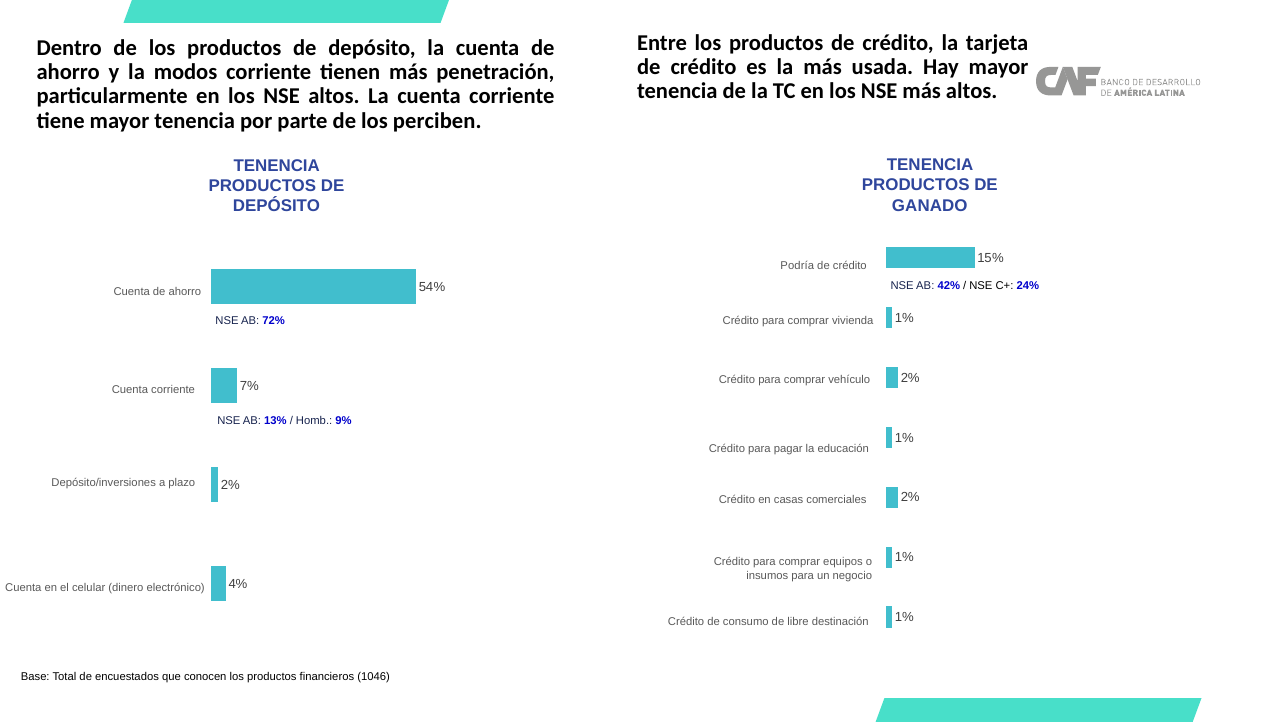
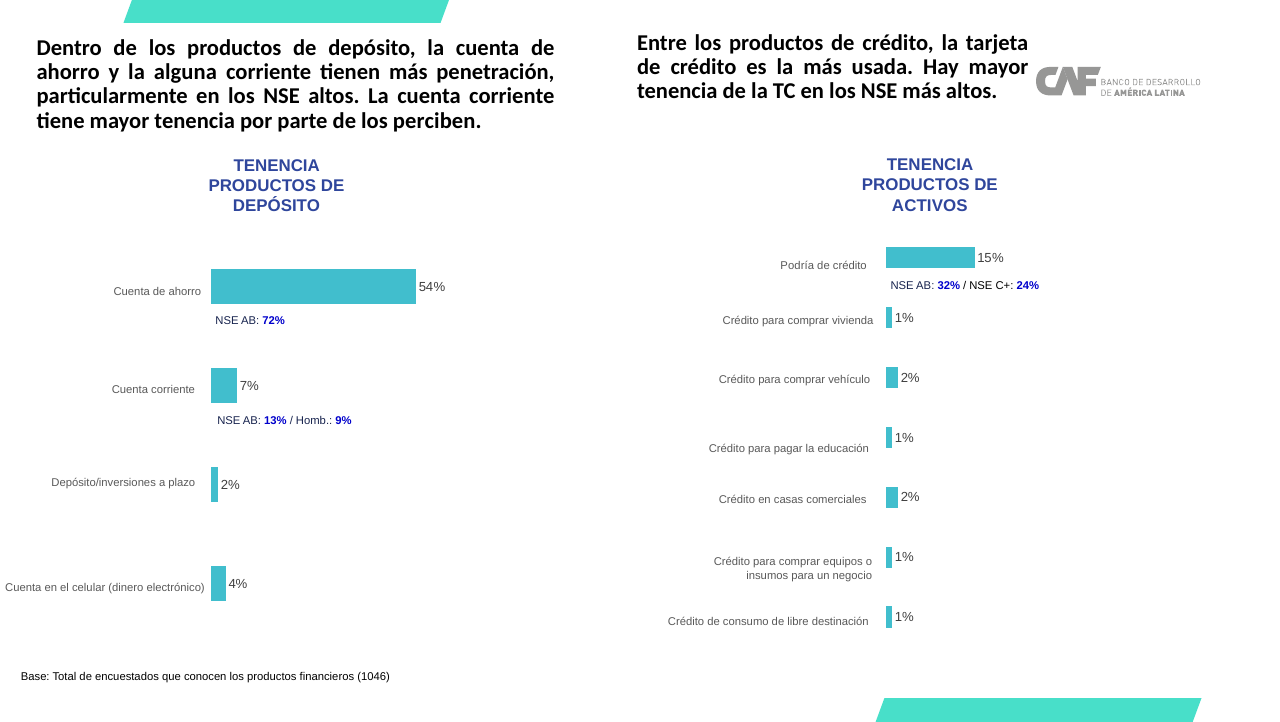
modos: modos -> alguna (185, 72)
GANADO: GANADO -> ACTIVOS (930, 205)
42%: 42% -> 32% (949, 285)
